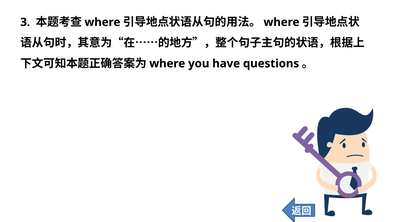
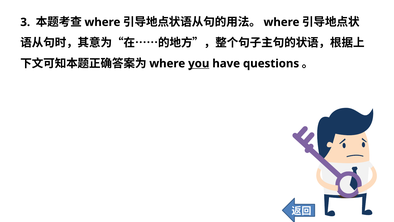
you underline: none -> present (199, 63)
